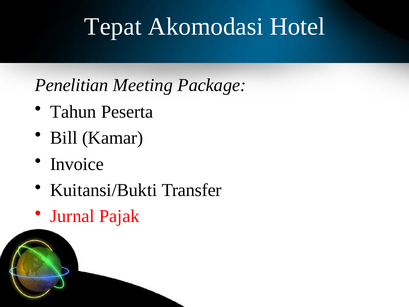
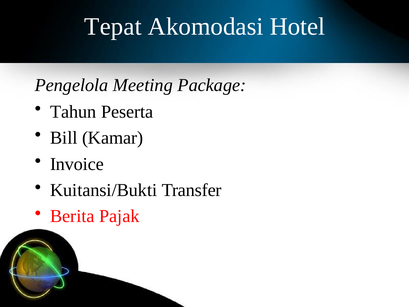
Penelitian: Penelitian -> Pengelola (72, 85)
Jurnal: Jurnal -> Berita (72, 216)
